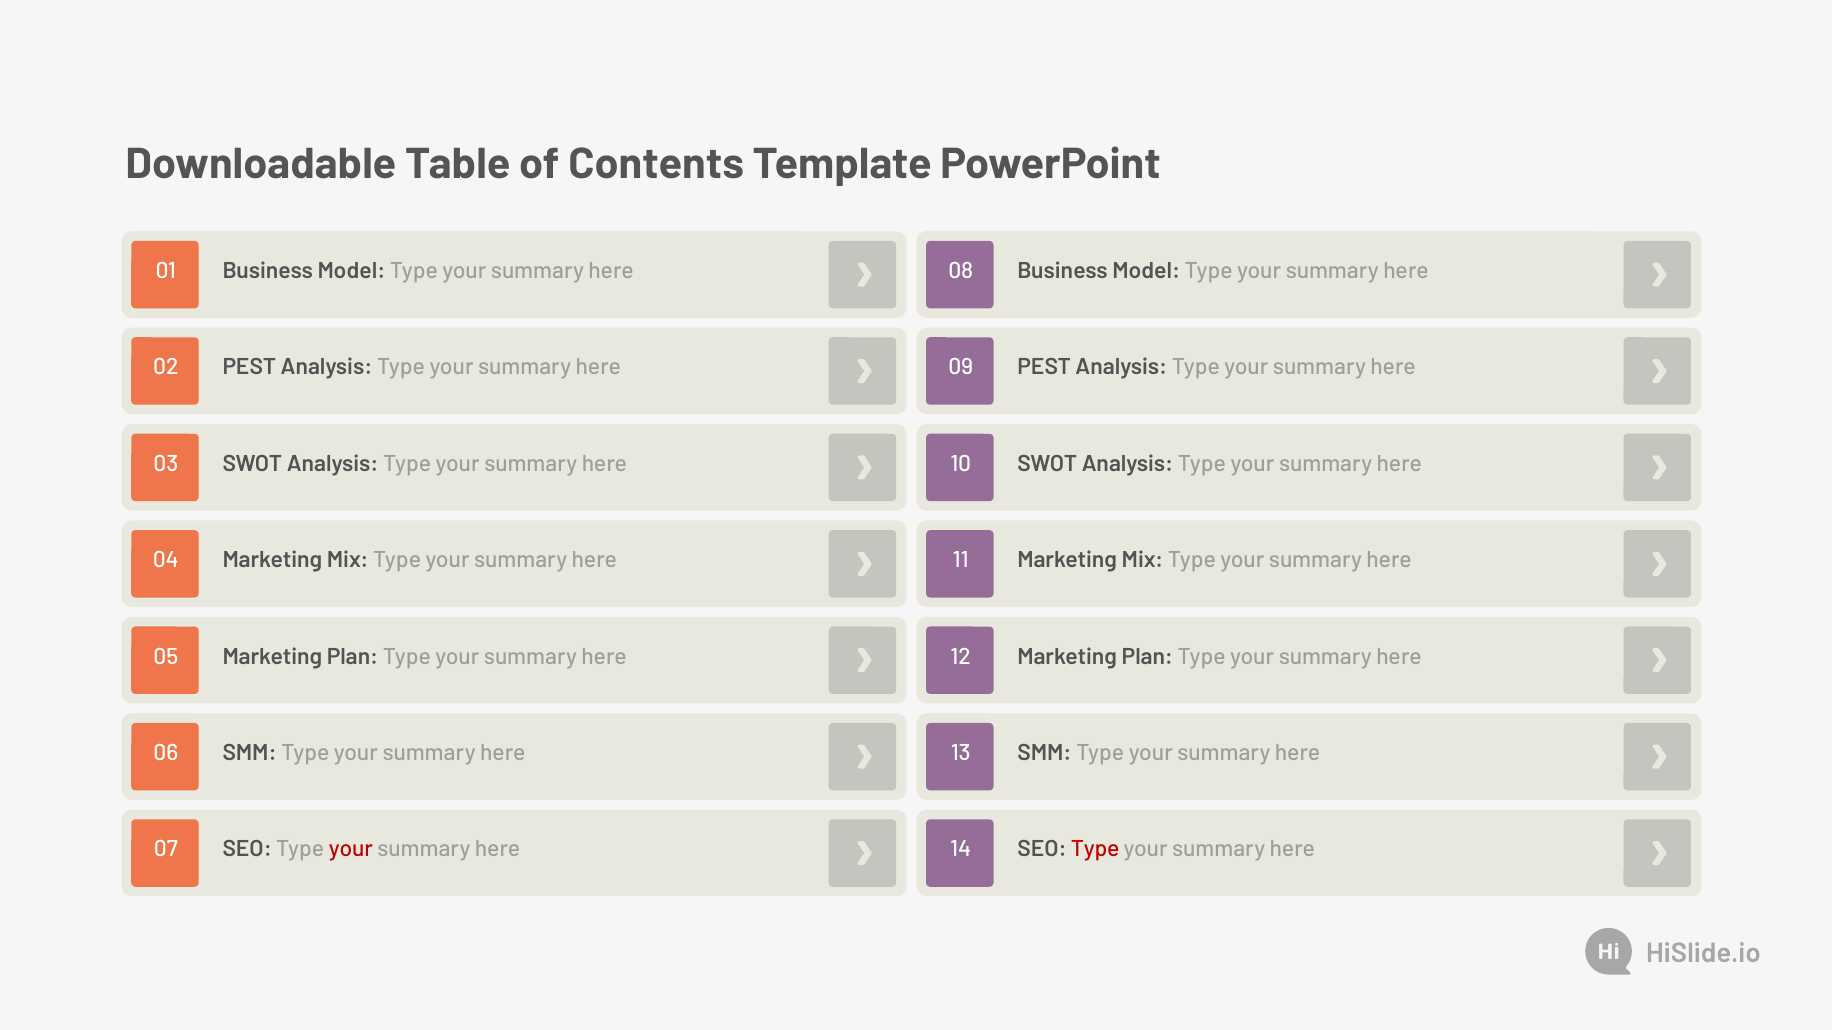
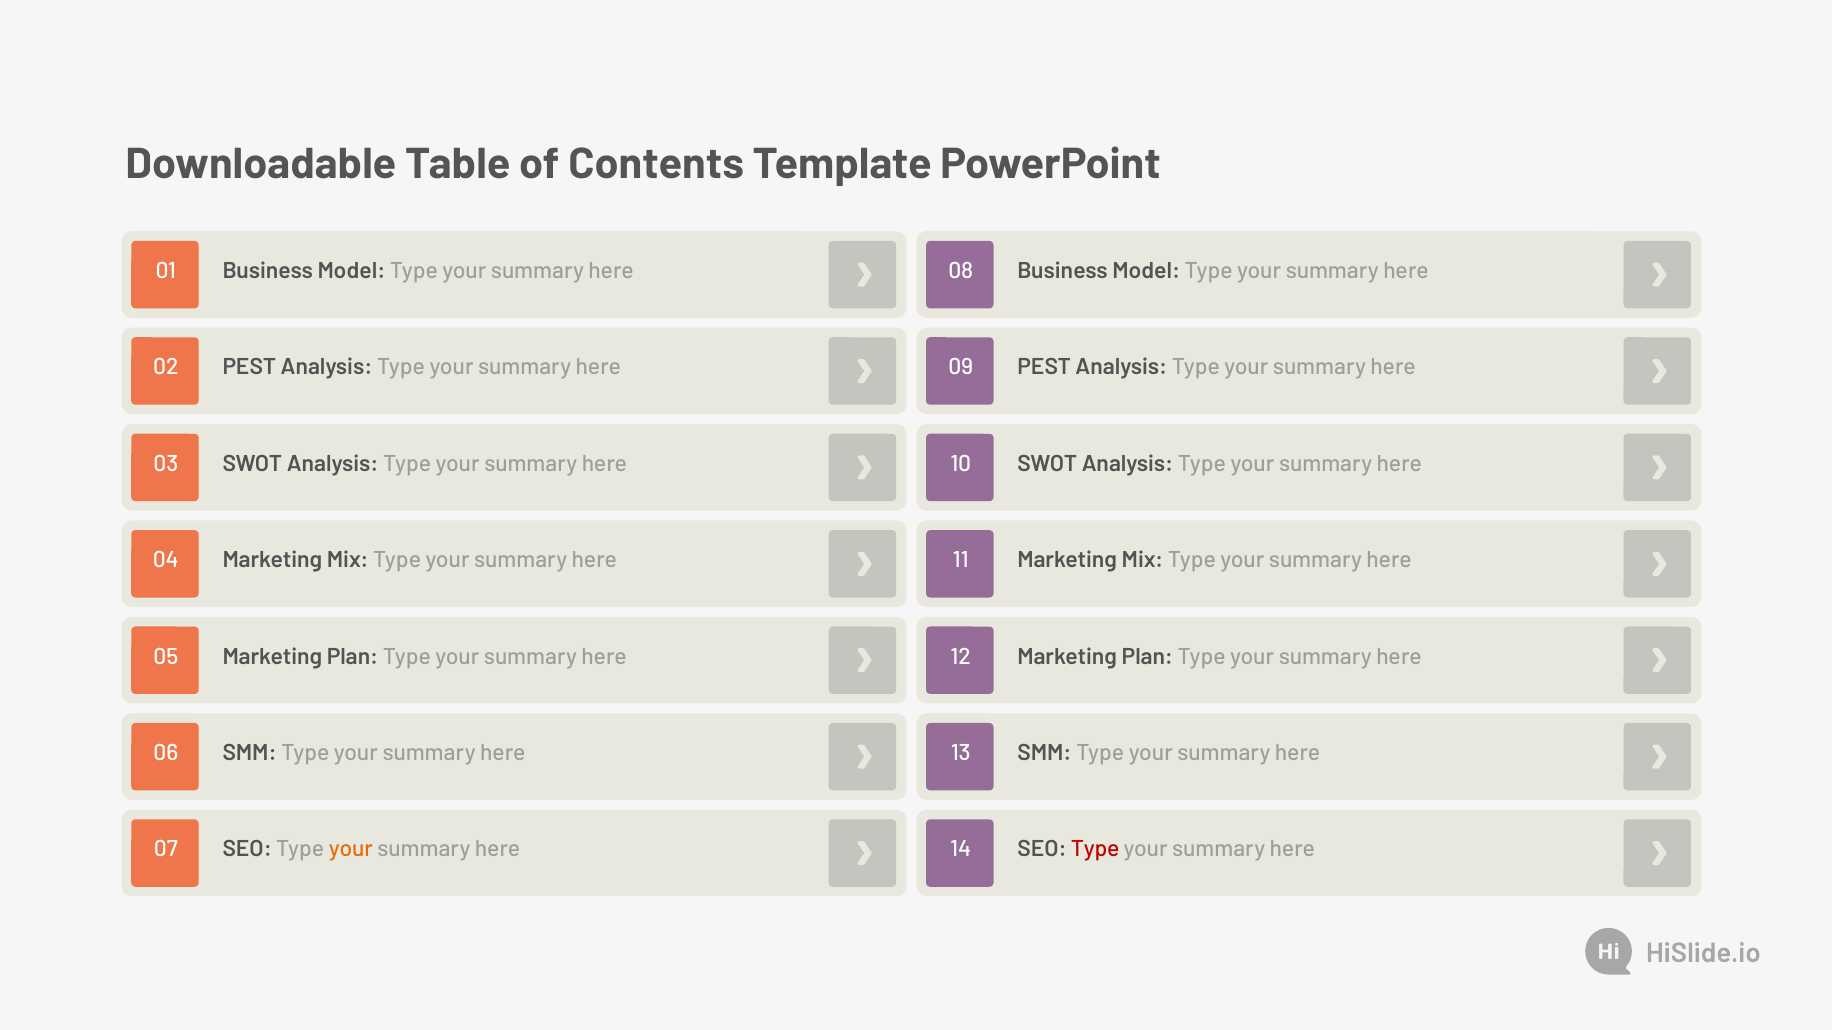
your colour: red -> orange (351, 850)
